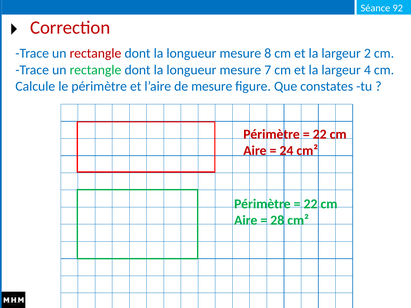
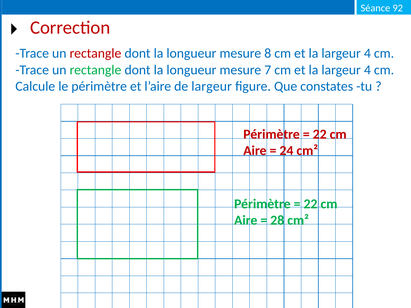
2: 2 -> 4 (367, 54)
de mesure: mesure -> largeur (212, 86)
